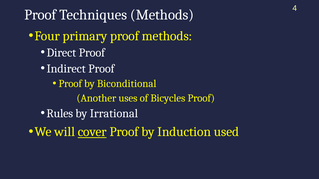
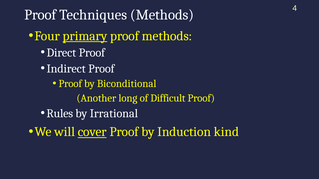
primary underline: none -> present (85, 36)
uses: uses -> long (128, 98)
Bicycles: Bicycles -> Difficult (168, 98)
used: used -> kind (226, 132)
